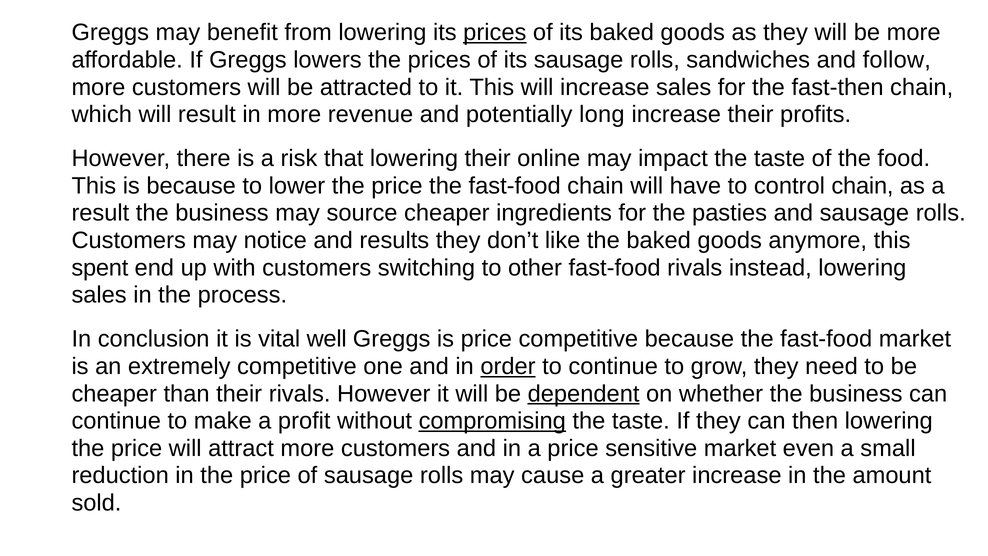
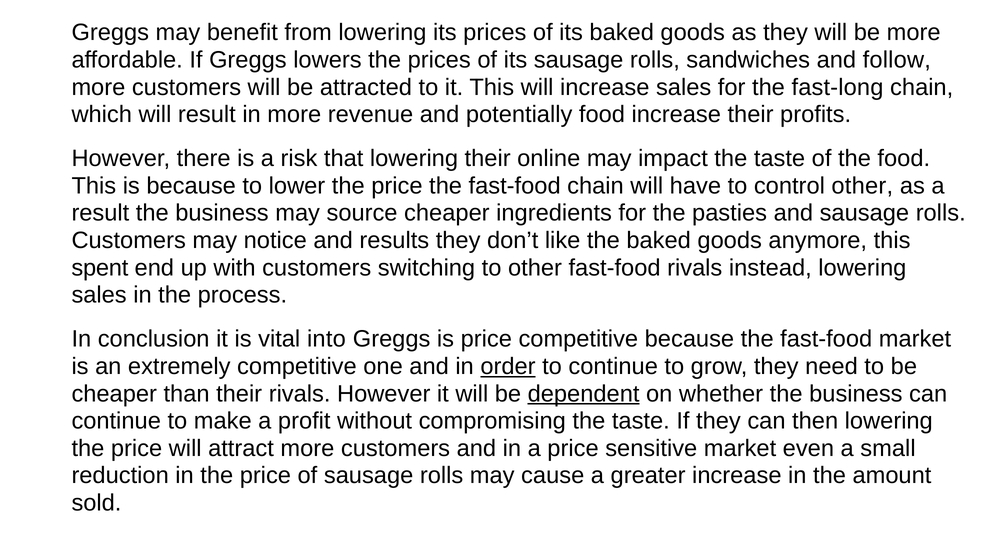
prices underline: present -> none (495, 33)
fast-then: fast-then -> fast-long (837, 87)
potentially long: long -> food (602, 115)
control chain: chain -> other (862, 186)
well: well -> into (326, 339)
compromising underline: present -> none (492, 421)
